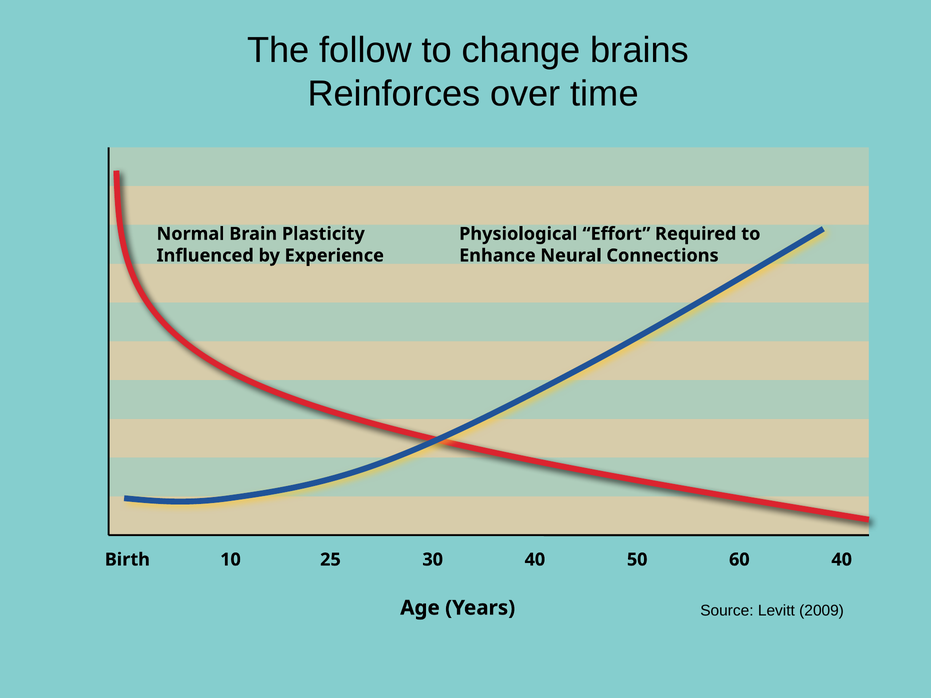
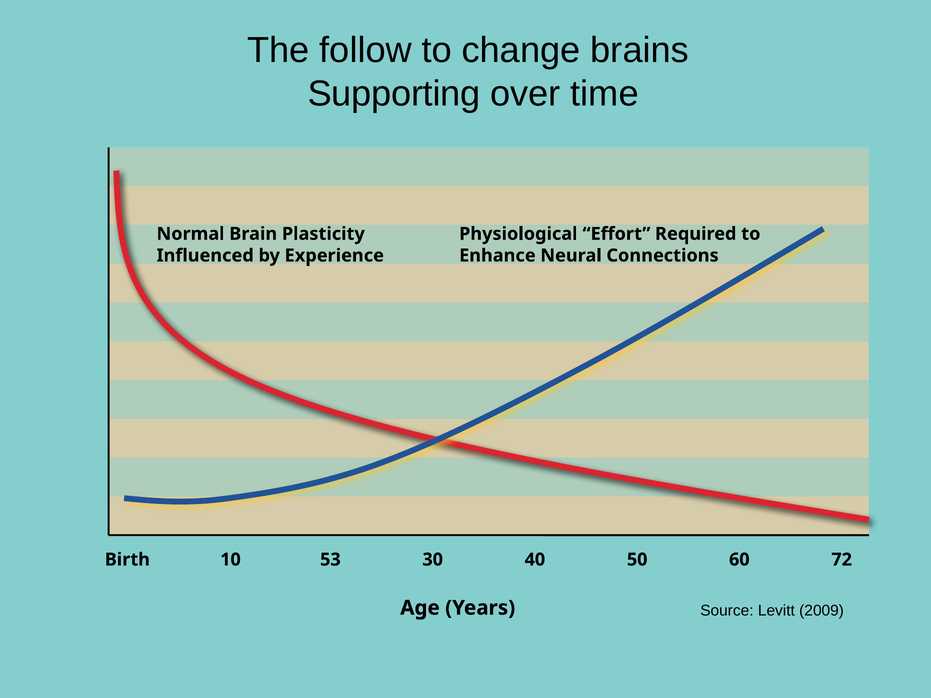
Reinforces: Reinforces -> Supporting (394, 94)
25: 25 -> 53 (330, 560)
60 40: 40 -> 72 (842, 560)
